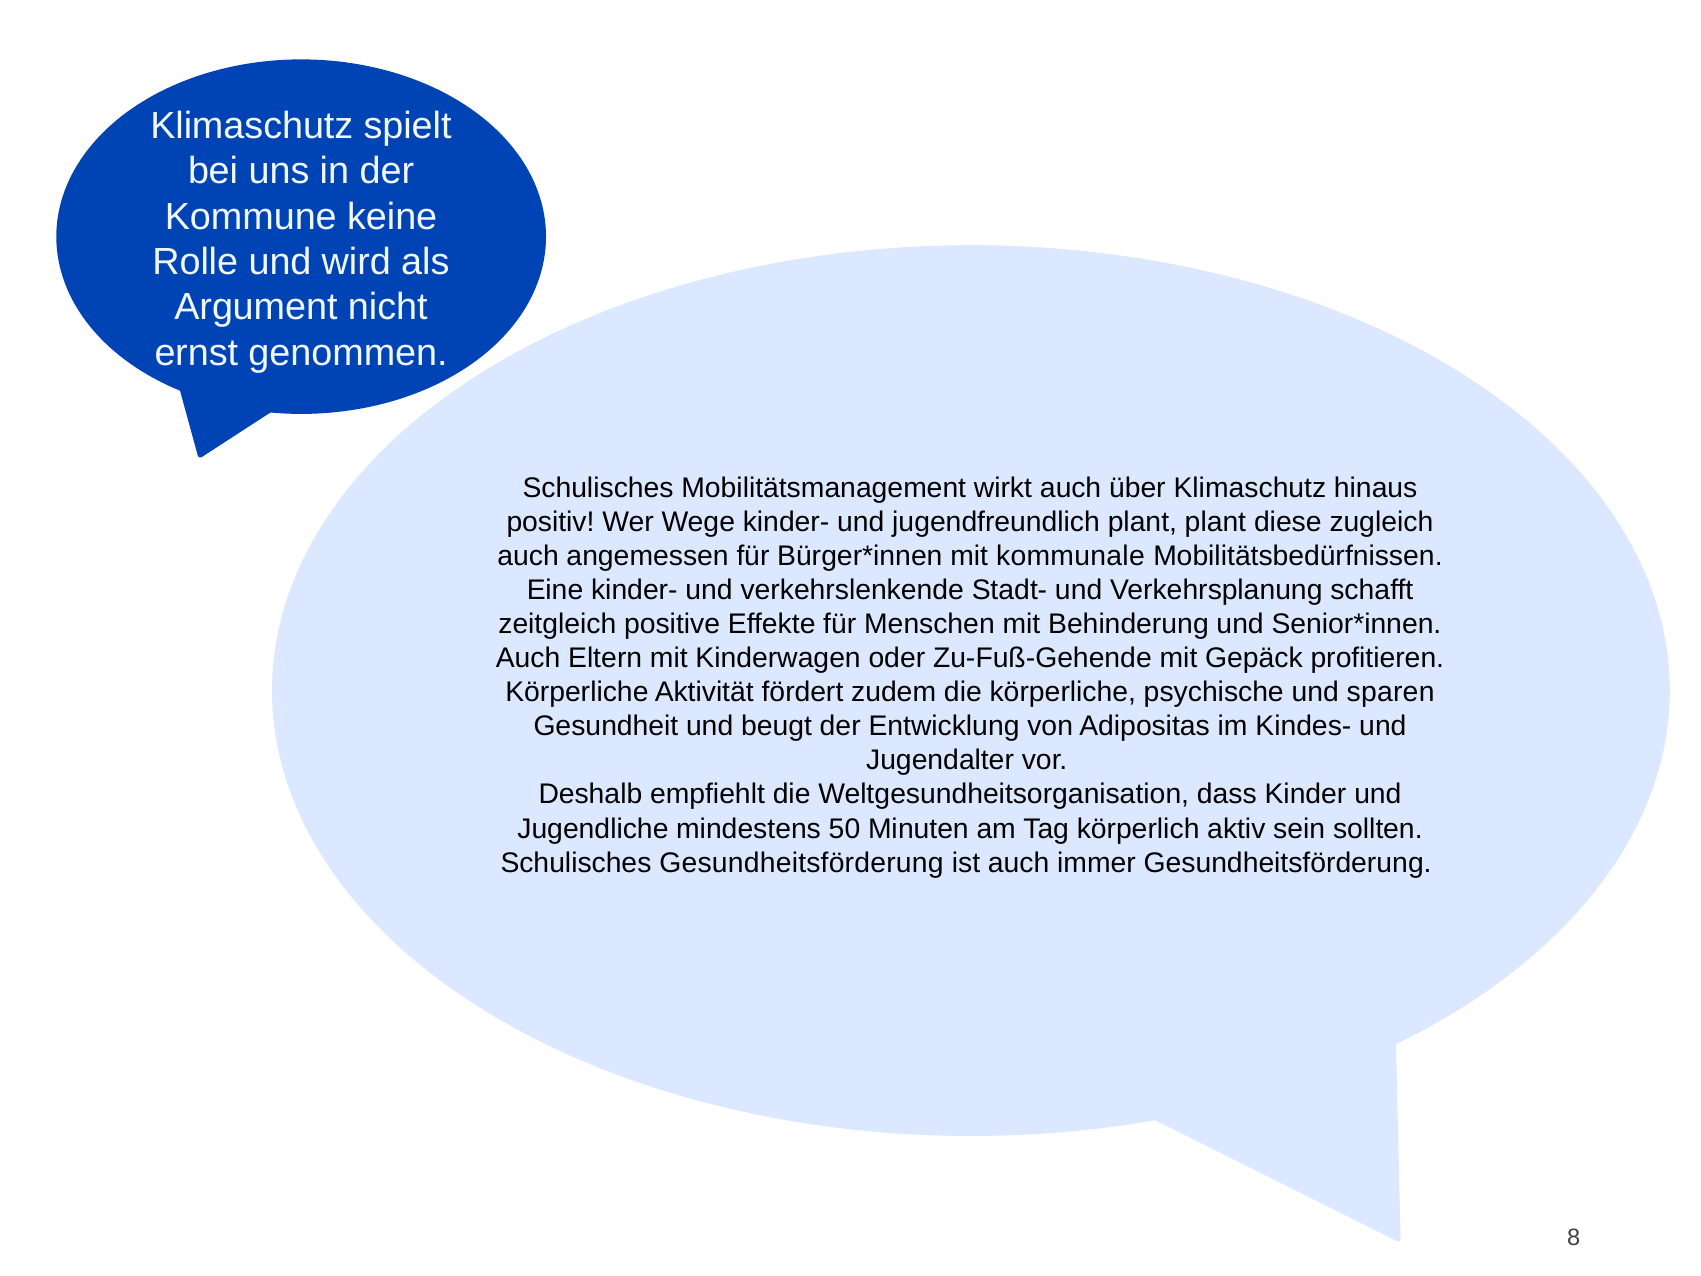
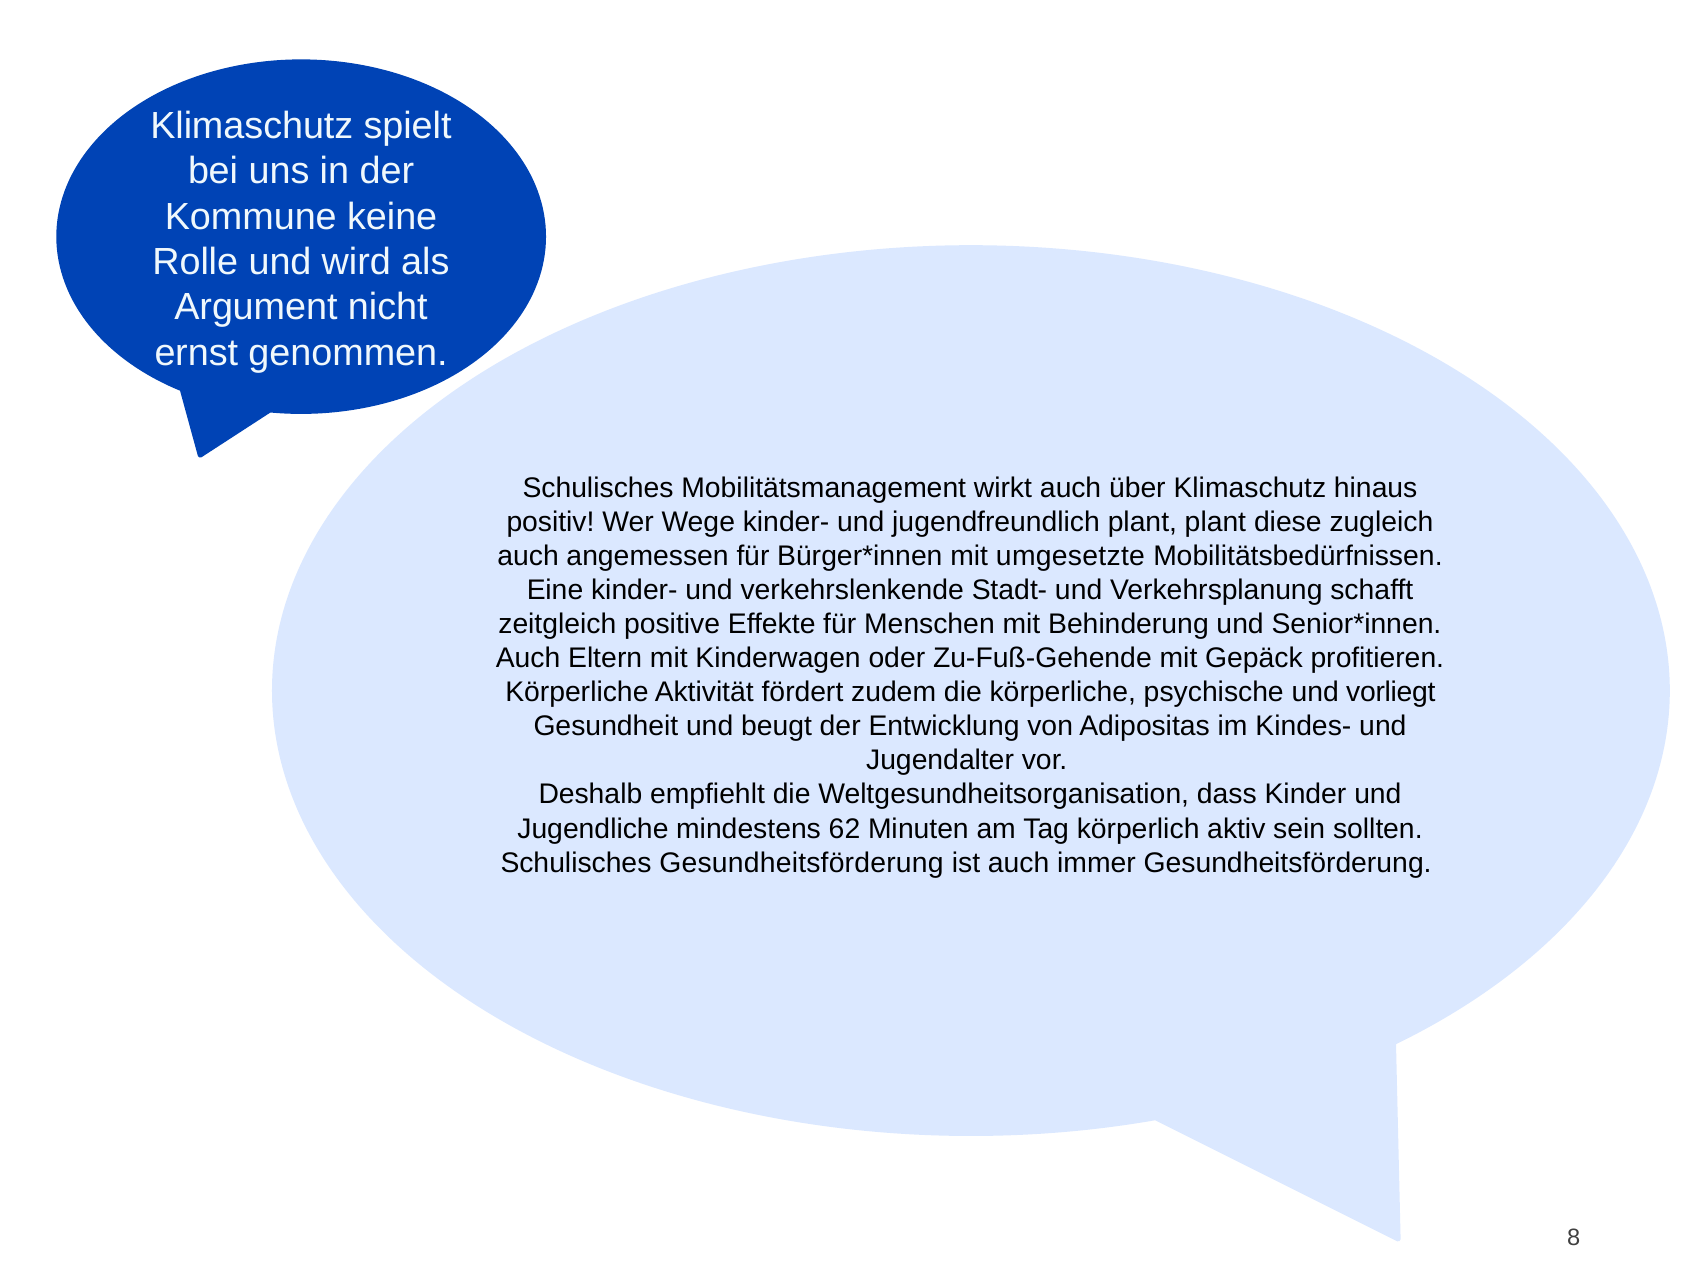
kommunale: kommunale -> umgesetzte (1070, 556)
sparen: sparen -> vorliegt (1391, 692)
50: 50 -> 62 (844, 828)
